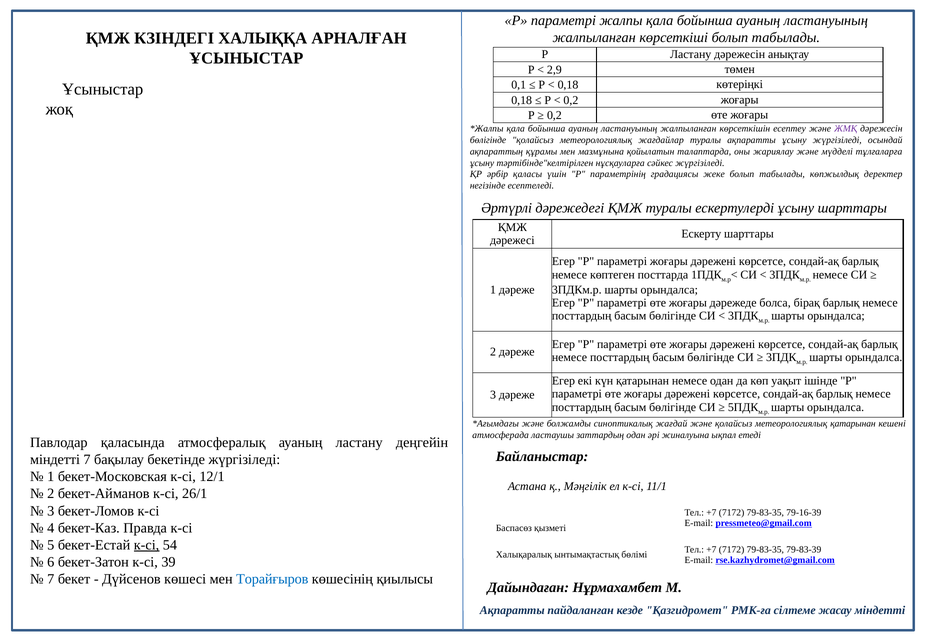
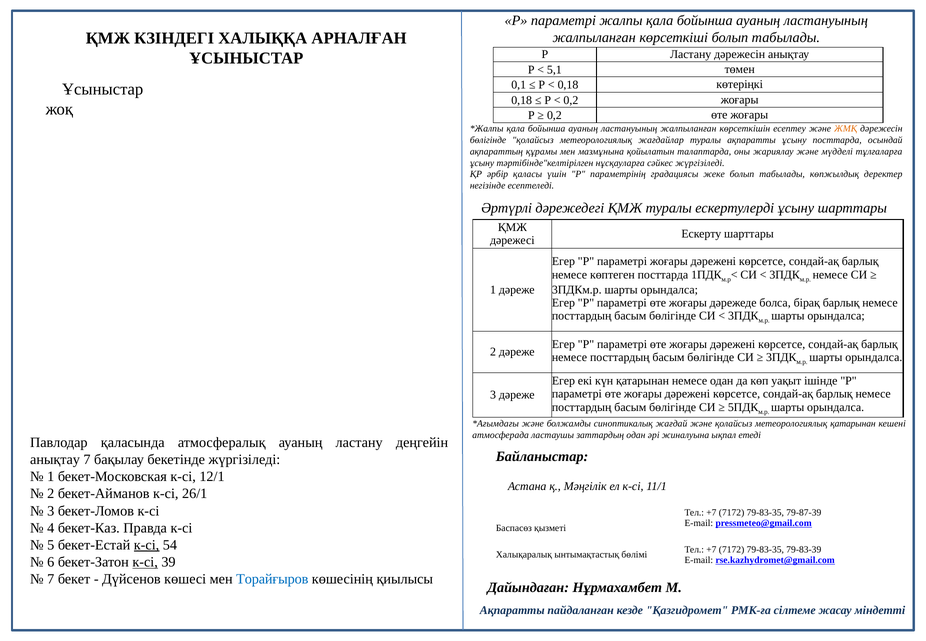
2,9: 2,9 -> 5,1 (554, 70)
ЖМҚ colour: purple -> orange (846, 129)
ұсыну жүргізіледі: жүргізіледі -> посттарда (837, 140)
міндетті: міндетті -> анықтау (55, 460)
79-16-39: 79-16-39 -> 79-87-39 (804, 512)
к-сі underline: none -> present (145, 562)
